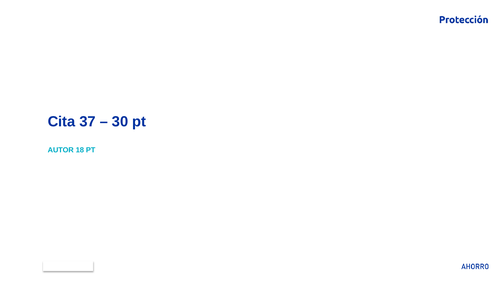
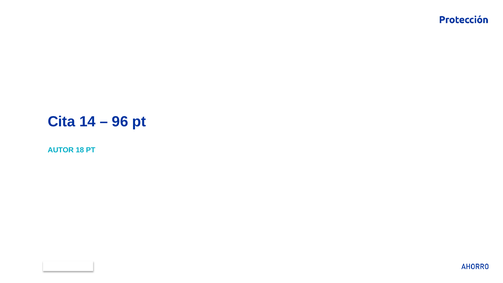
37: 37 -> 14 (88, 122)
30: 30 -> 96 (120, 122)
